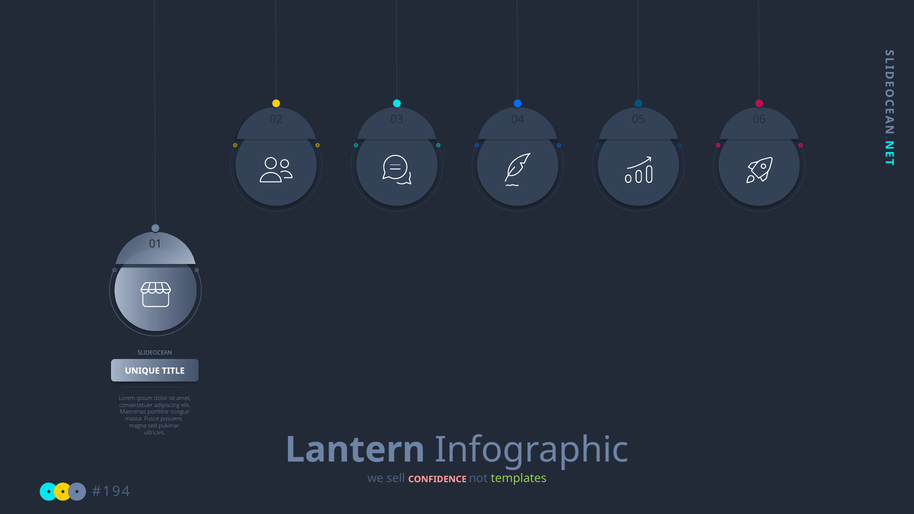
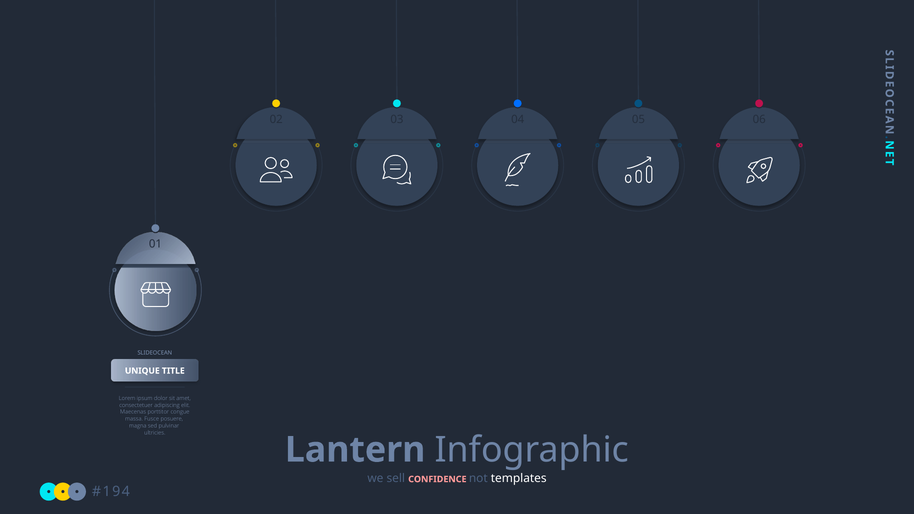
templates colour: light green -> white (519, 478)
